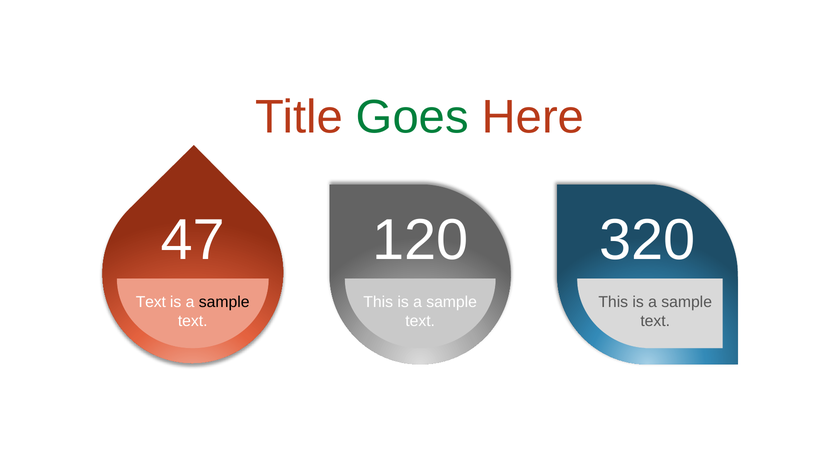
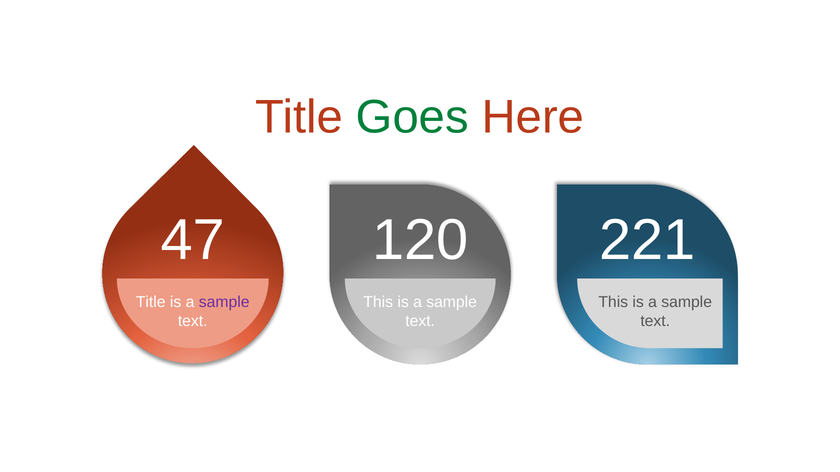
320: 320 -> 221 (647, 240)
Text: Text -> Title (151, 303)
sample colour: black -> purple (224, 303)
